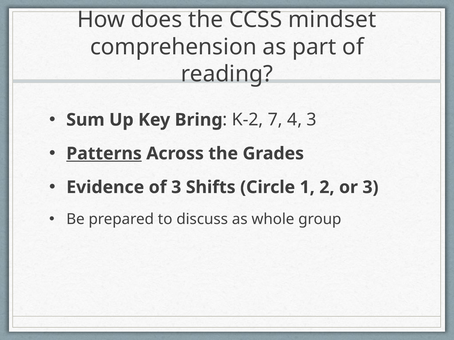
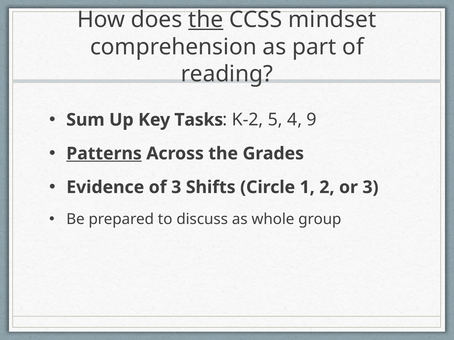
the underline: none -> present (206, 20)
Bring: Bring -> Tasks (199, 120)
7: 7 -> 5 (275, 120)
4 3: 3 -> 9 (312, 120)
